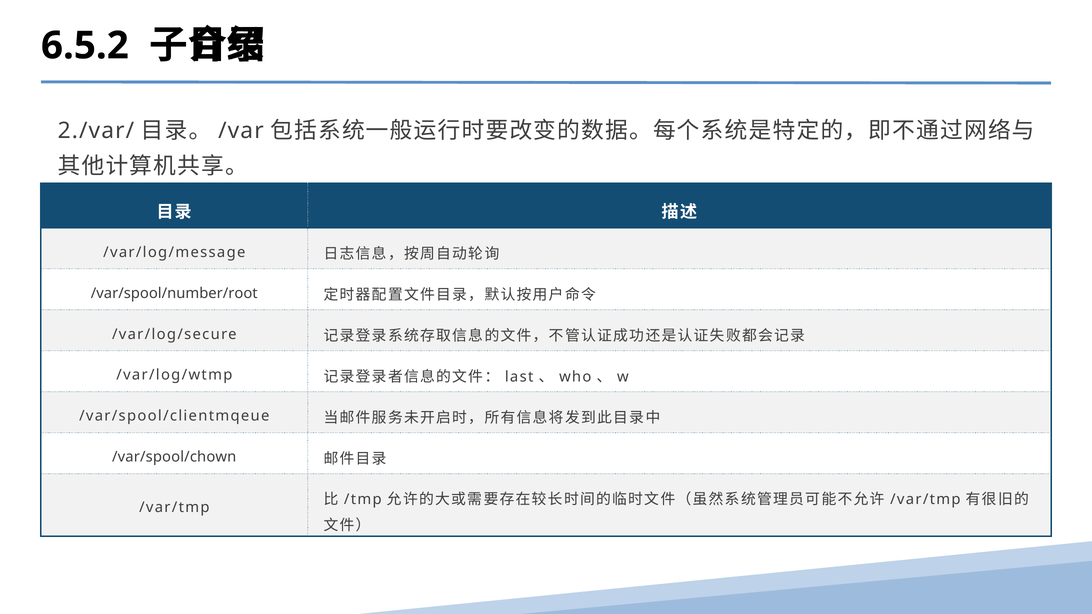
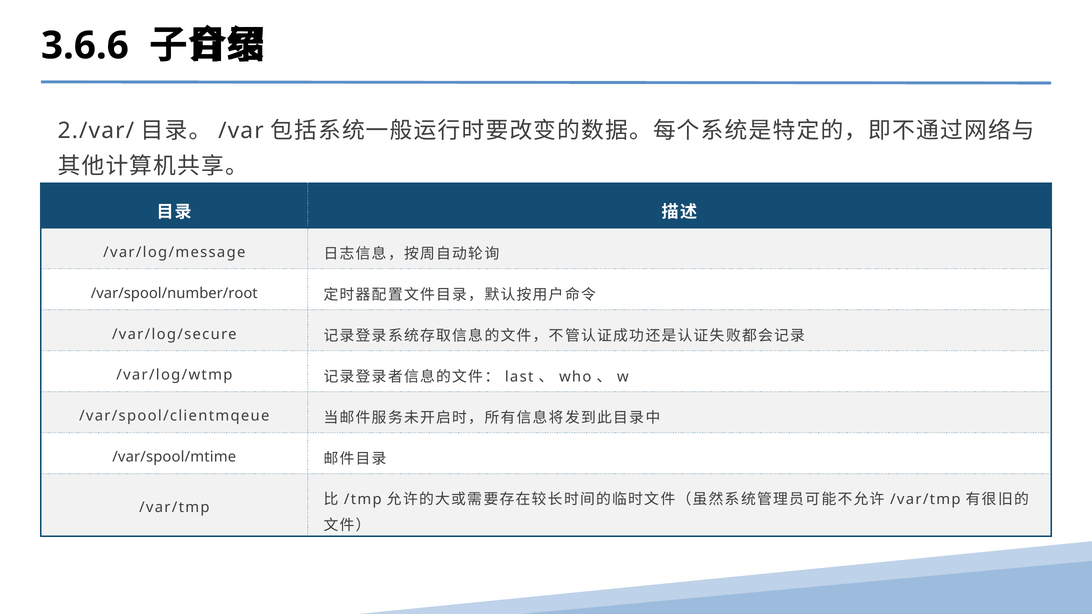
6.5.2: 6.5.2 -> 3.6.6 (85, 46)
/var/spool/chown: /var/spool/chown -> /var/spool/mtime (174, 457)
